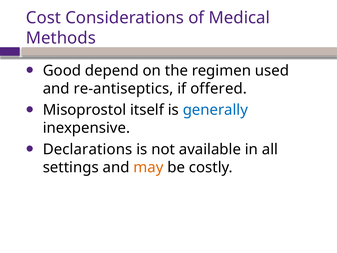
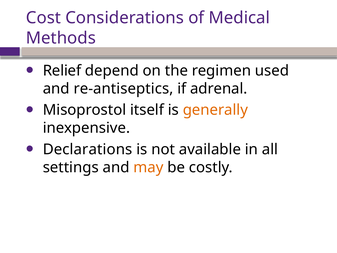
Good: Good -> Relief (62, 71)
offered: offered -> adrenal (219, 89)
generally colour: blue -> orange (215, 110)
